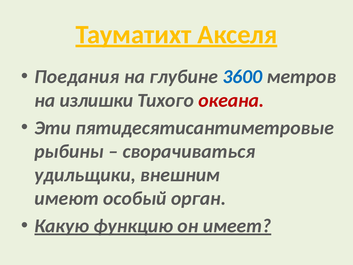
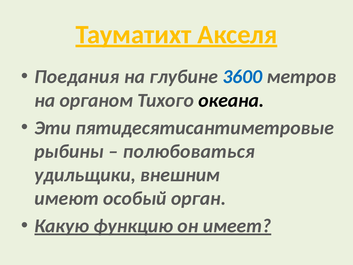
излишки: излишки -> органом (96, 100)
океана colour: red -> black (231, 100)
сворачиваться: сворачиваться -> полюбоваться (189, 151)
